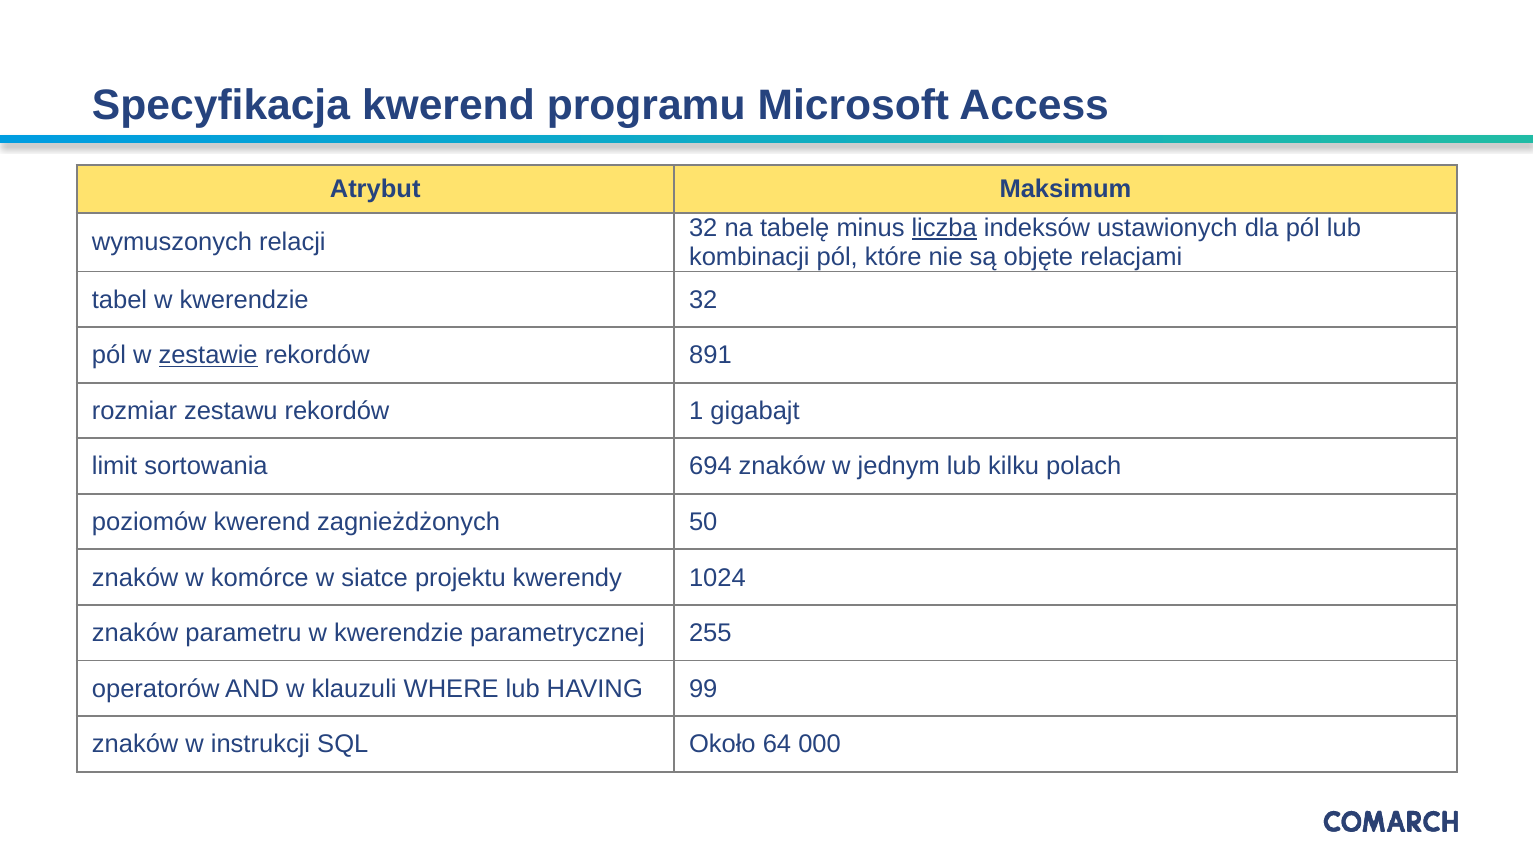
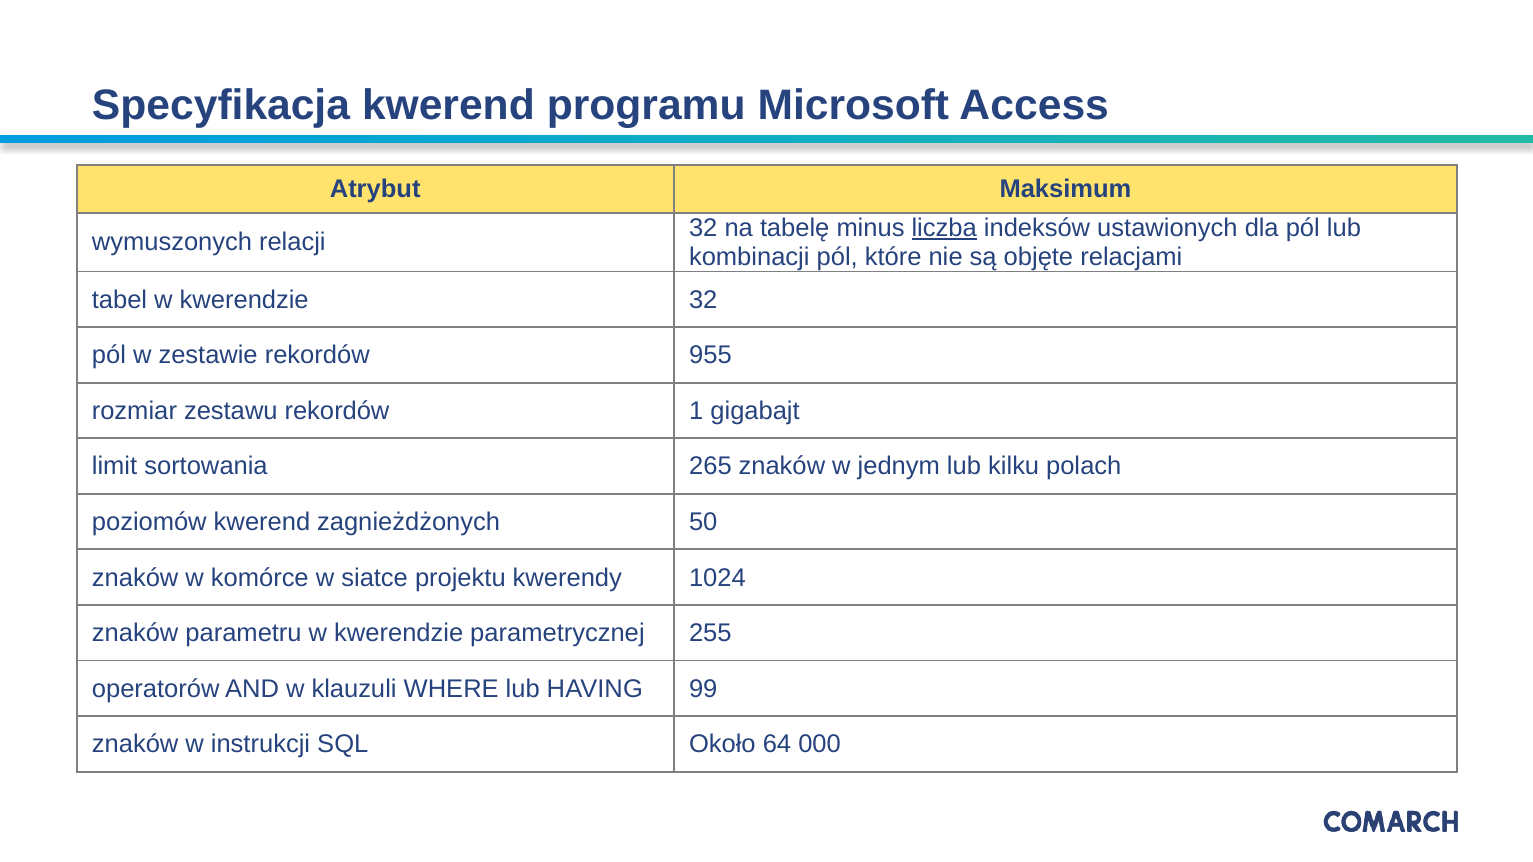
zestawie underline: present -> none (208, 356)
891: 891 -> 955 (710, 356)
694: 694 -> 265 (710, 467)
